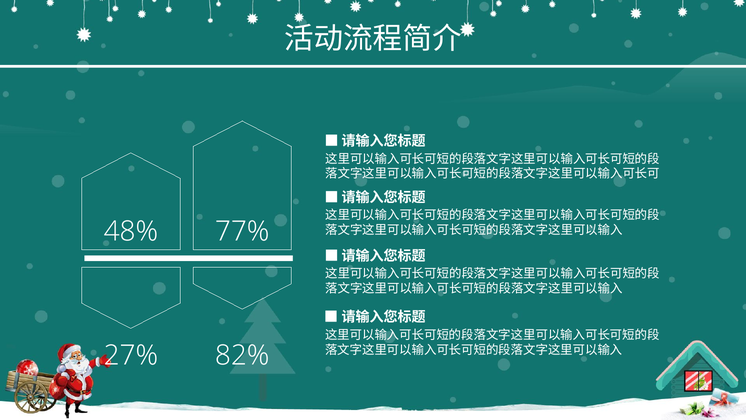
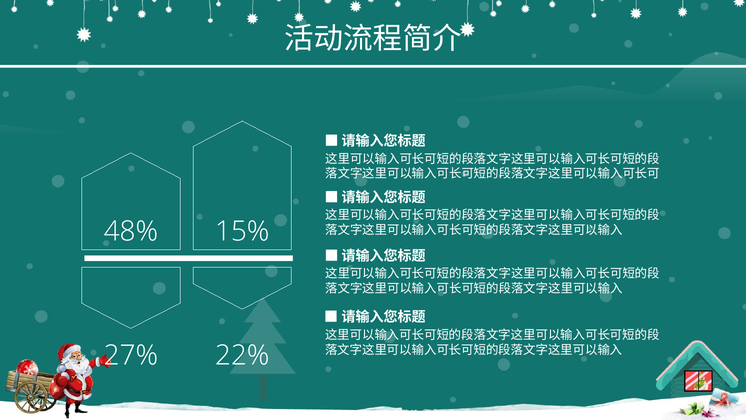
77%: 77% -> 15% (242, 231)
82%: 82% -> 22% (242, 356)
